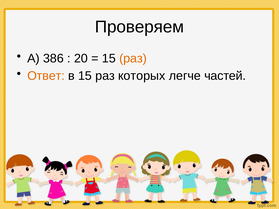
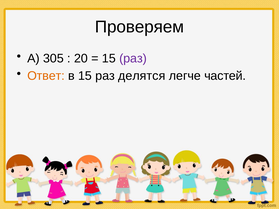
386: 386 -> 305 (53, 59)
раз colour: orange -> purple (133, 59)
которых: которых -> делятся (142, 76)
